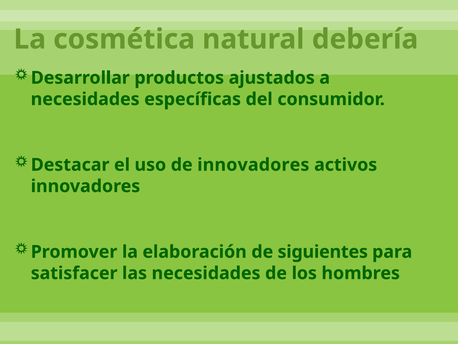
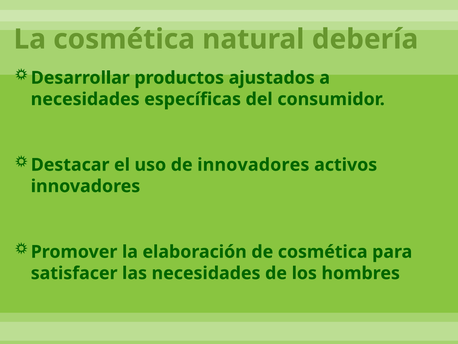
de siguientes: siguientes -> cosmética (323, 252)
